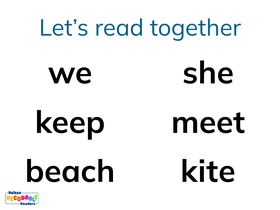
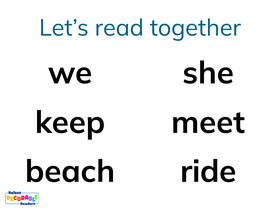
kite: kite -> ride (208, 172)
